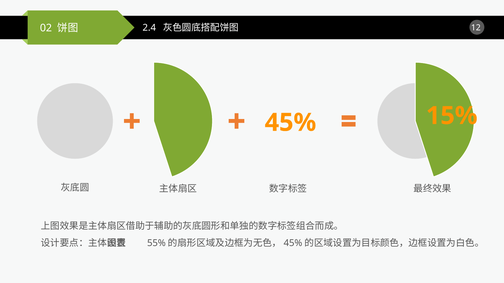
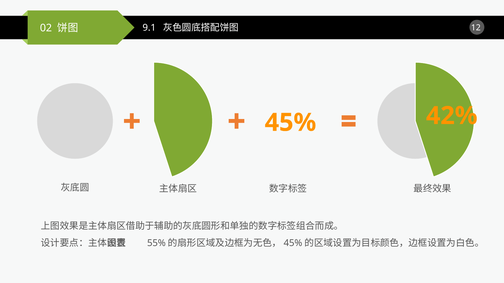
2.4: 2.4 -> 9.1 (149, 28)
15%: 15% -> 42% (452, 116)
